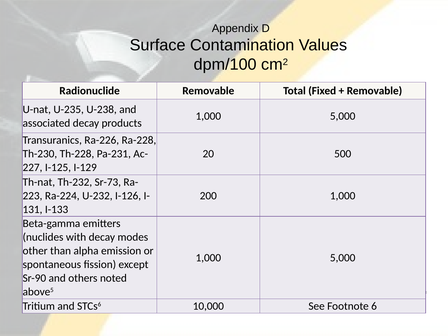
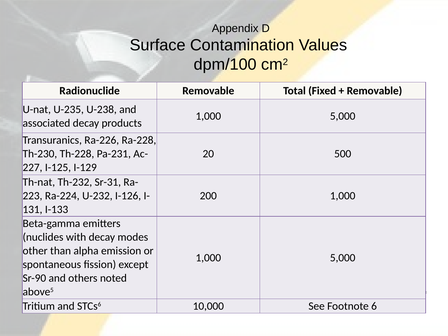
Sr-73: Sr-73 -> Sr-31 (108, 182)
